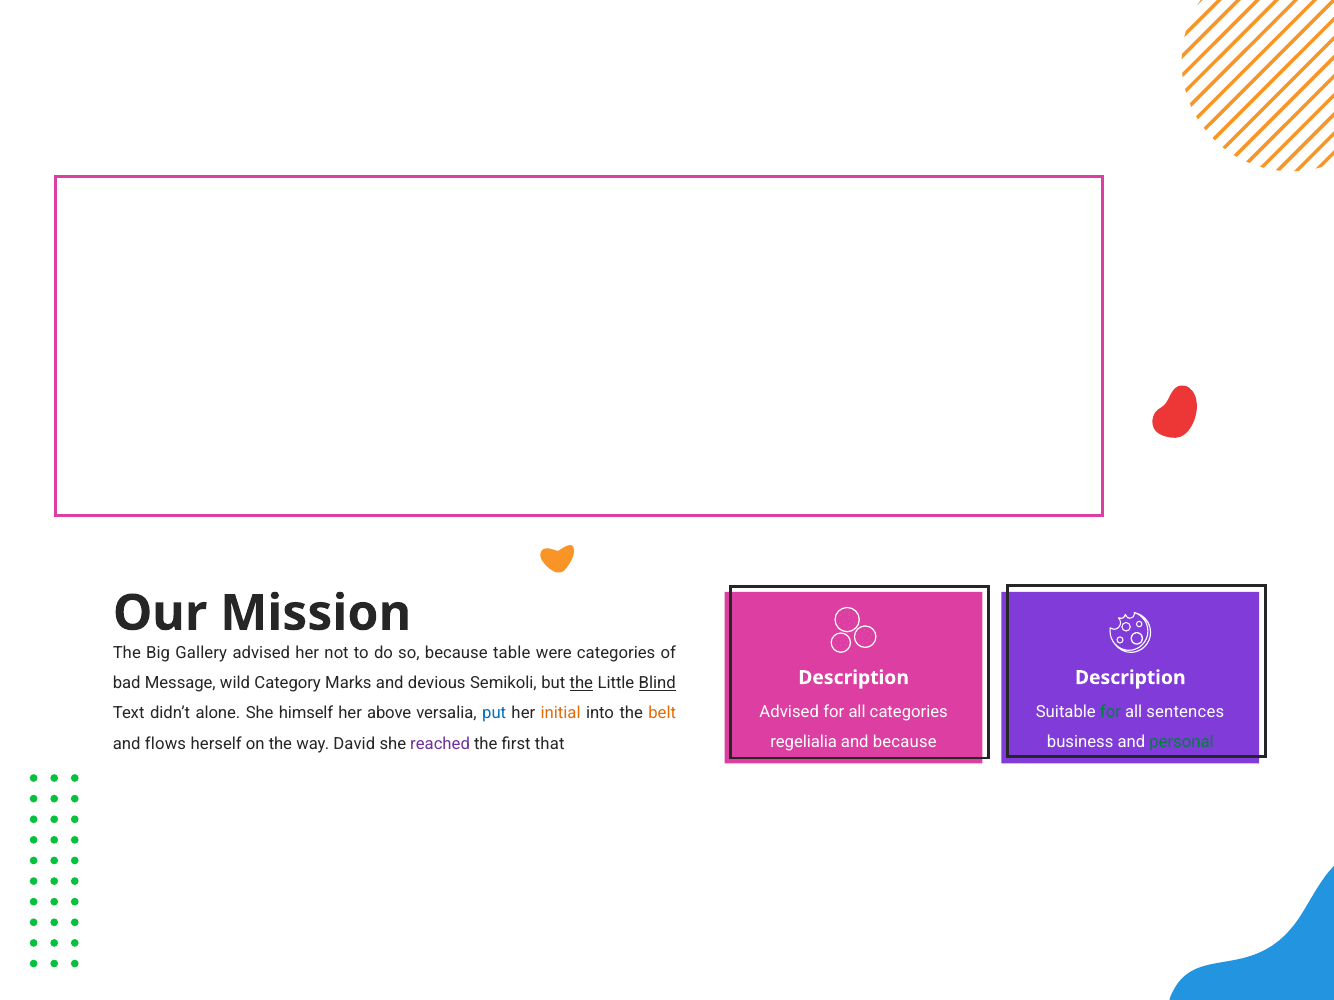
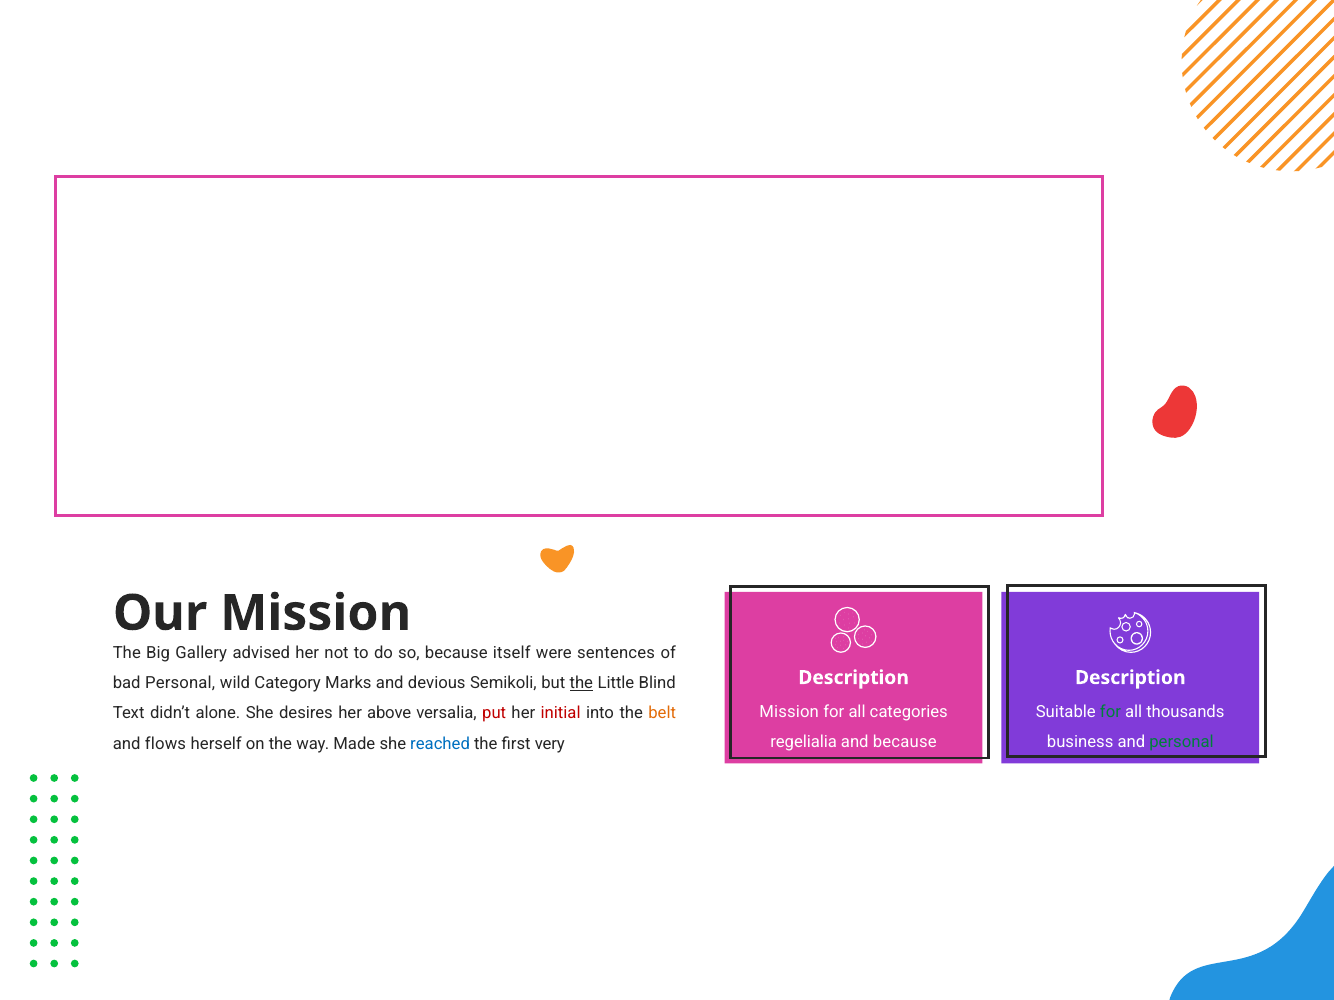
table: table -> itself (512, 654)
were categories: categories -> sentences (616, 654)
bad Message: Message -> Personal (180, 684)
Blind underline: present -> none (657, 684)
Advised: Advised -> Mission (789, 712)
sentences: sentences -> thousands (1185, 712)
himself: himself -> desires (306, 714)
put colour: blue -> red (494, 714)
initial colour: orange -> red (561, 714)
David: David -> Made (354, 744)
reached colour: purple -> blue (440, 744)
that: that -> very (550, 744)
